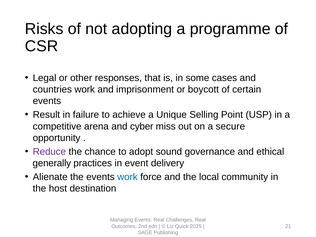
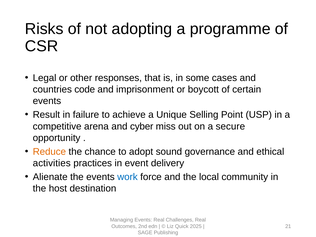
countries work: work -> code (85, 89)
Reduce colour: purple -> orange (49, 152)
generally: generally -> activities (52, 163)
